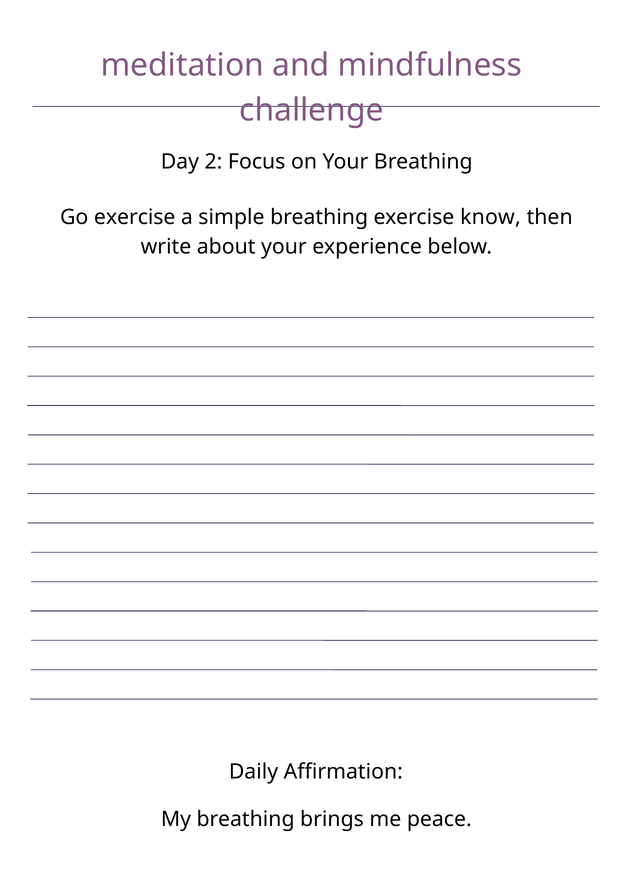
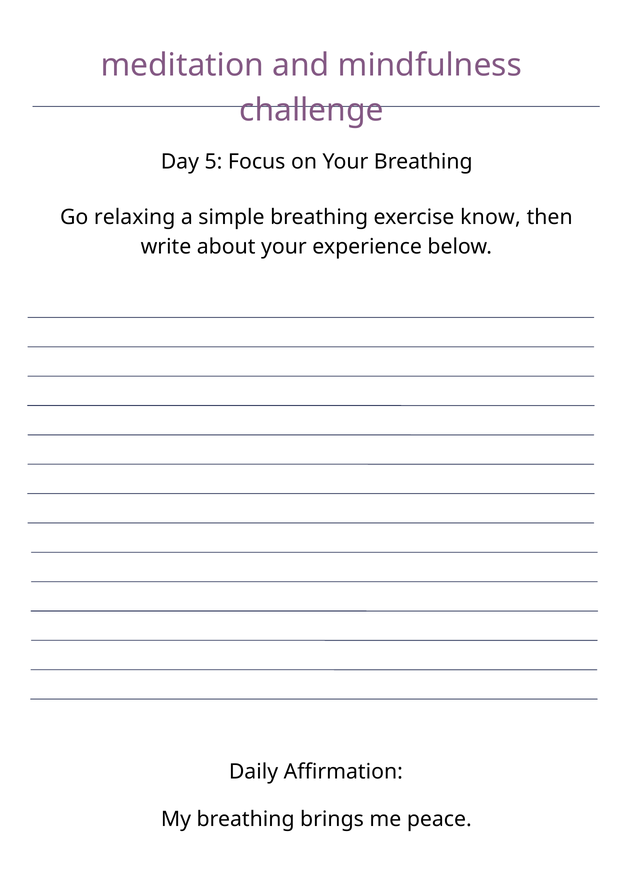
2: 2 -> 5 (214, 162)
Go exercise: exercise -> relaxing (135, 217)
